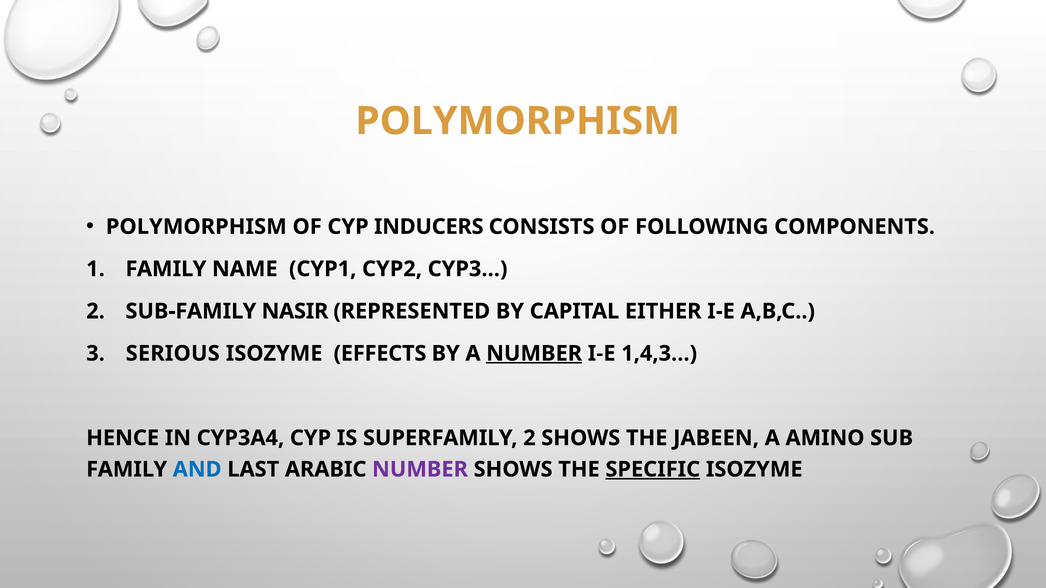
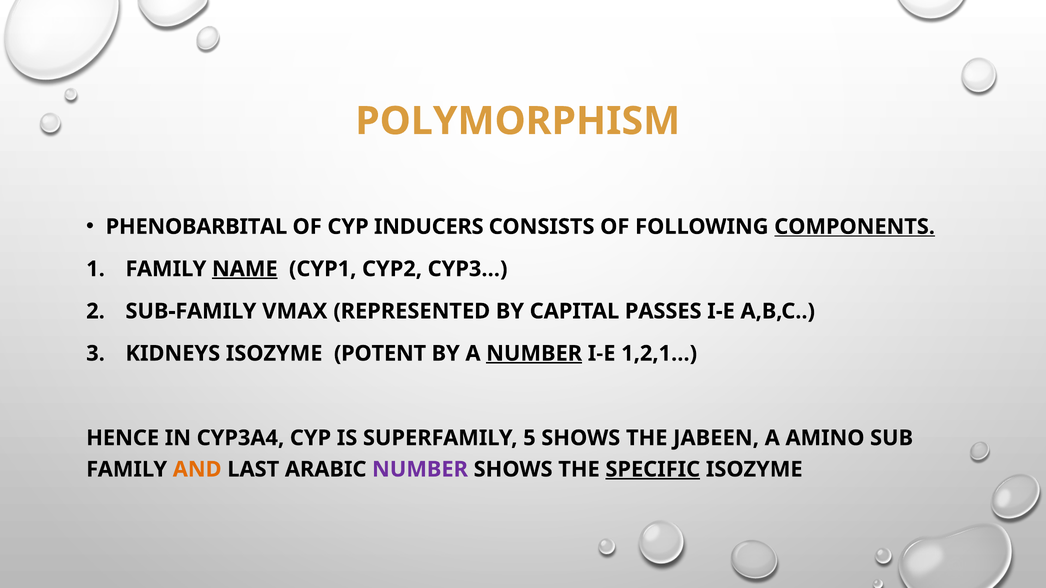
POLYMORPHISM: POLYMORPHISM -> PHENOBARBITAL (196, 227)
COMPONENTS underline: none -> present (855, 227)
NAME underline: none -> present (245, 269)
NASIR: NASIR -> VMAX (295, 311)
EITHER: EITHER -> PASSES (663, 311)
SERIOUS: SERIOUS -> KIDNEYS (173, 354)
EFFECTS: EFFECTS -> POTENT (380, 354)
1,4,3…: 1,4,3… -> 1,2,1… (659, 354)
SUPERFAMILY 2: 2 -> 5 (529, 438)
AND colour: blue -> orange (197, 470)
